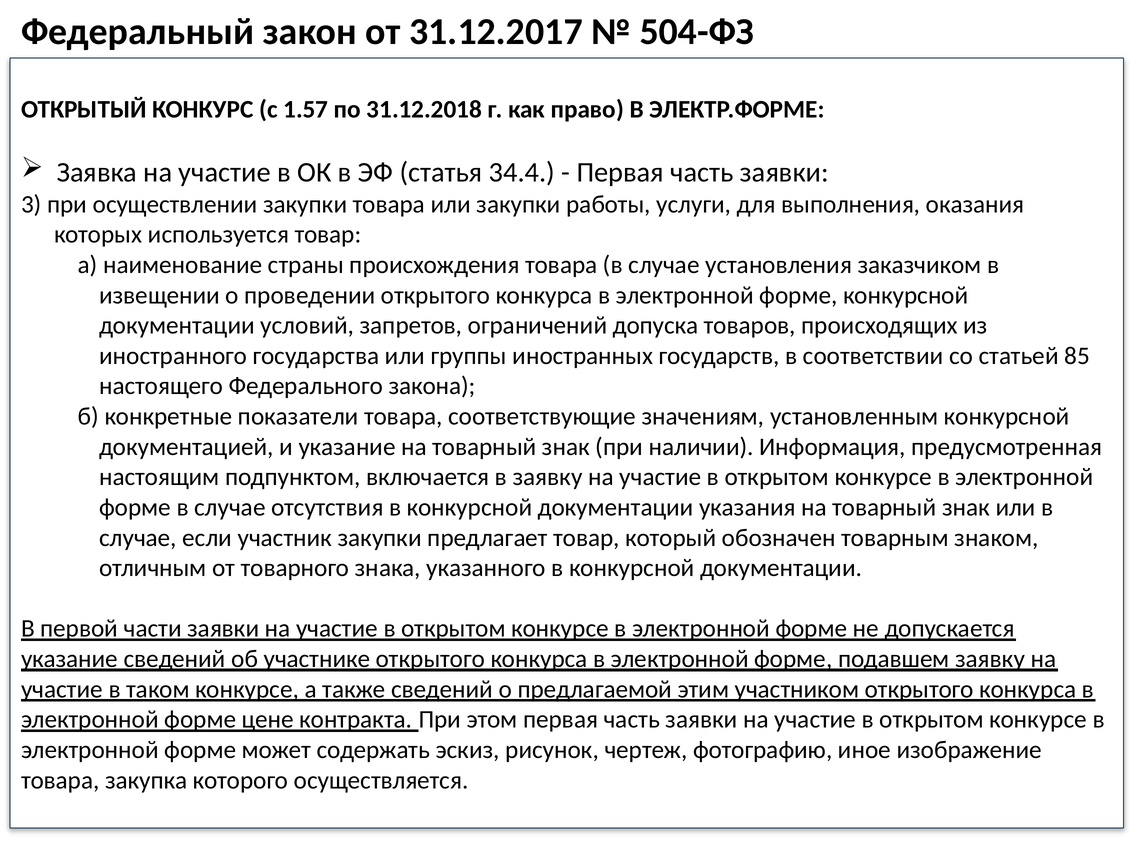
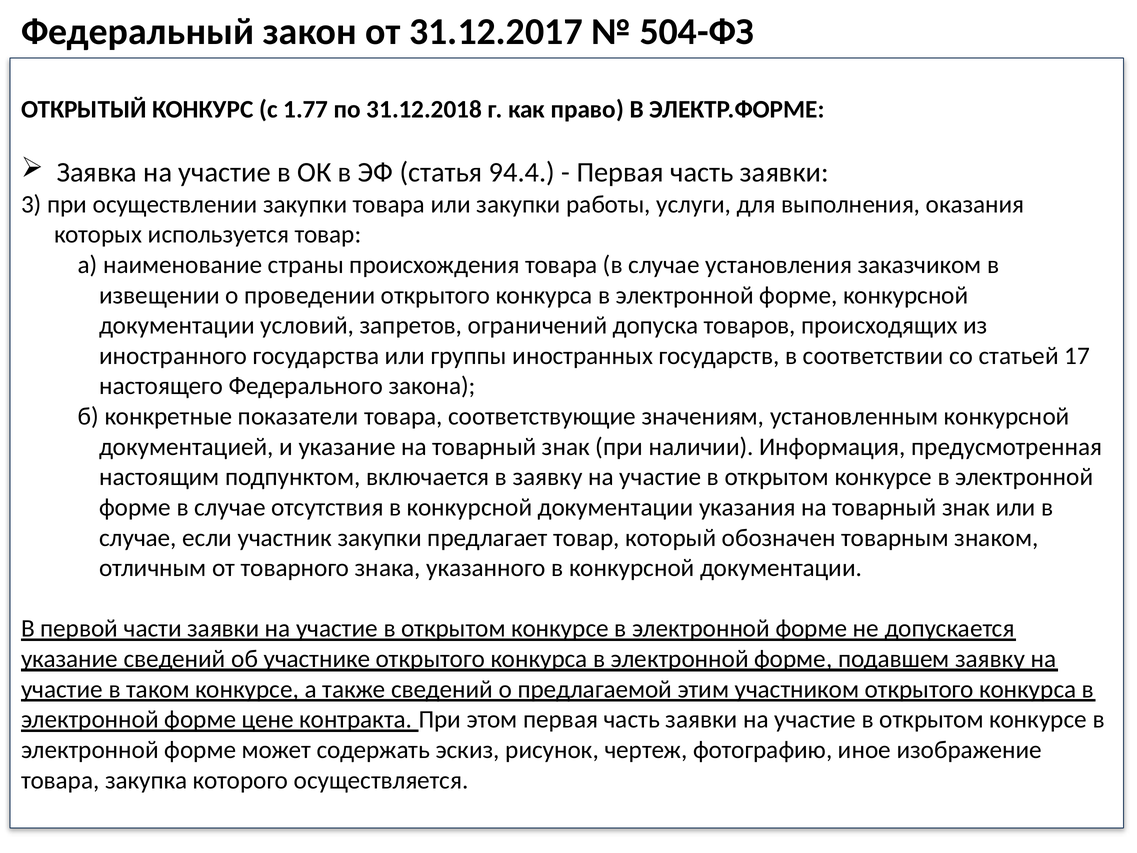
1.57: 1.57 -> 1.77 (306, 109)
34.4: 34.4 -> 94.4 (522, 172)
85: 85 -> 17 (1077, 356)
